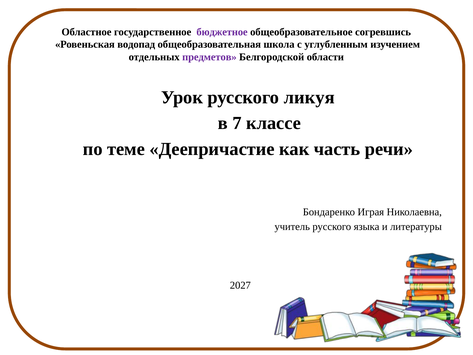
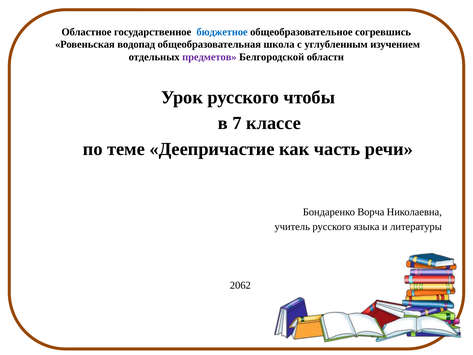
бюджетное colour: purple -> blue (222, 32)
ликуя: ликуя -> чтобы (309, 97)
Играя: Играя -> Ворча (371, 212)
2027: 2027 -> 2062 (240, 285)
